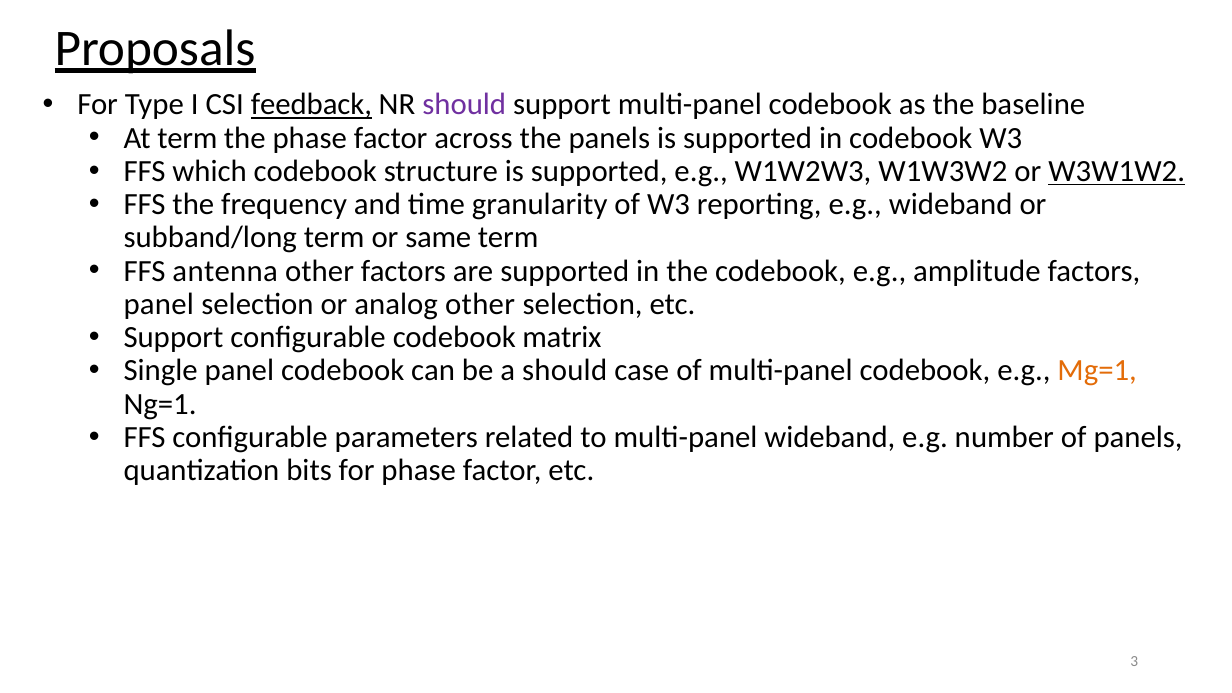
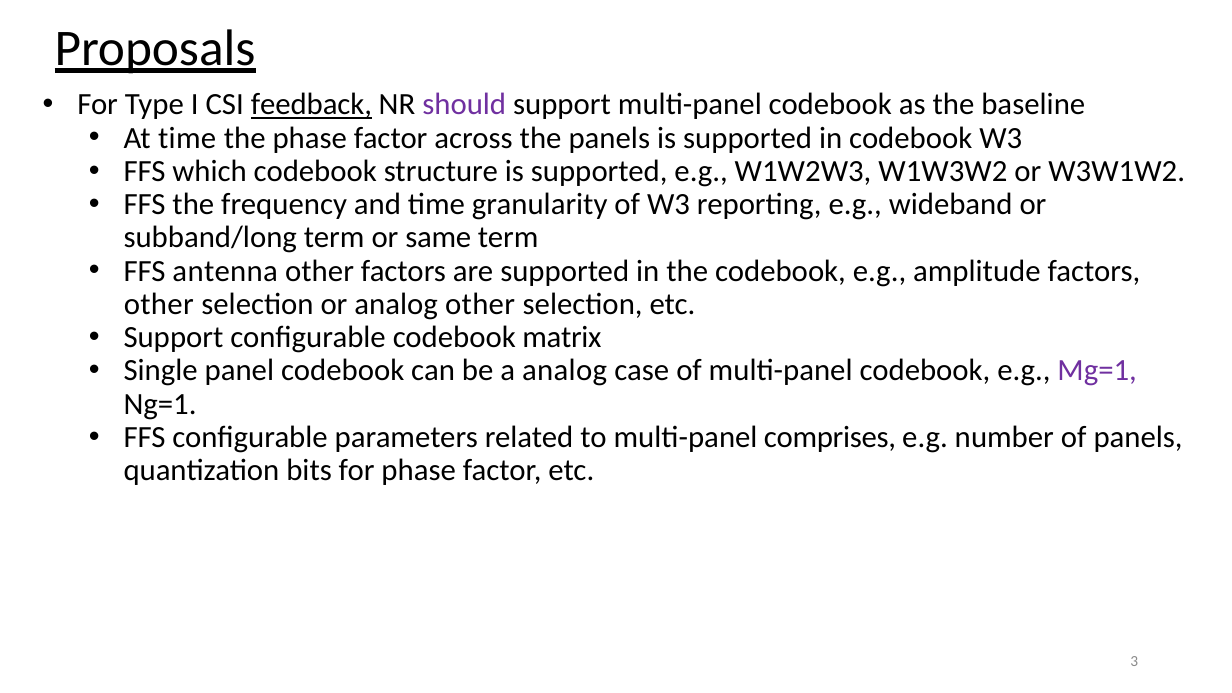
At term: term -> time (187, 138)
W3W1W2 underline: present -> none (1117, 171)
panel: panel -> other (159, 304)
a should: should -> analog (565, 371)
Mg=1 colour: orange -> purple (1097, 371)
multi-panel wideband: wideband -> comprises (830, 437)
